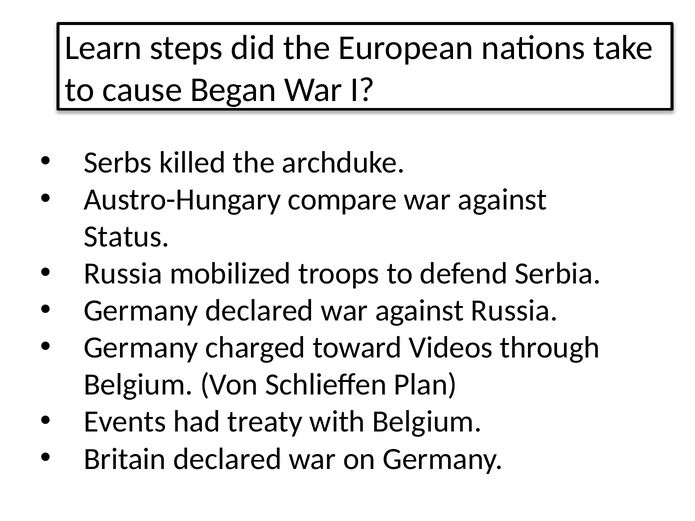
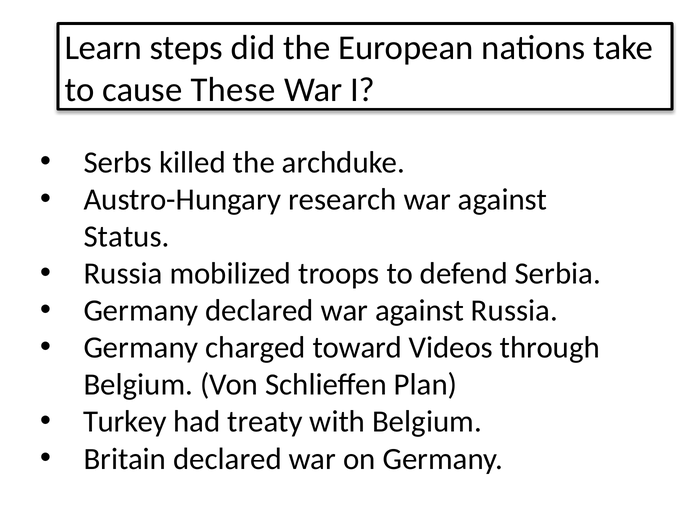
Began: Began -> These (233, 90)
compare: compare -> research (342, 200)
Events: Events -> Turkey (125, 422)
